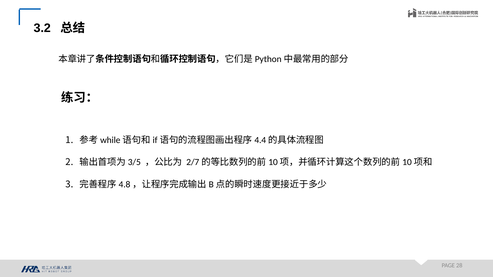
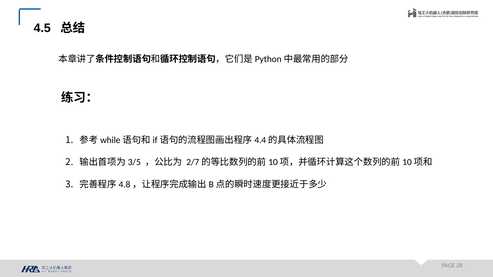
3.2: 3.2 -> 4.5 (42, 28)
